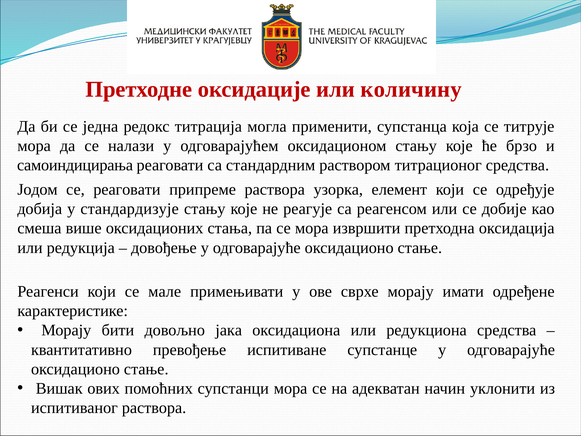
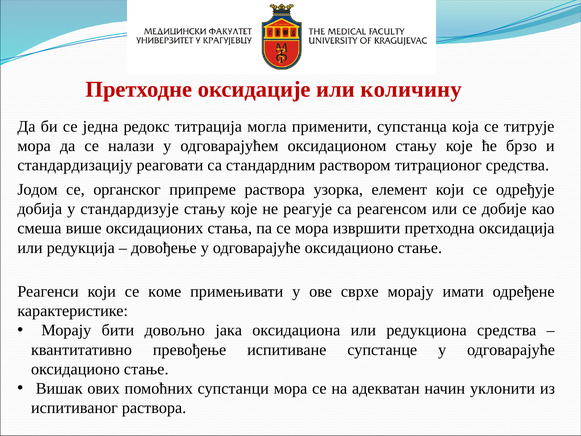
самоиндицирања: самоиндицирања -> стандардизацију (75, 165)
се реаговати: реаговати -> органског (127, 189)
мале: мале -> коме (165, 291)
